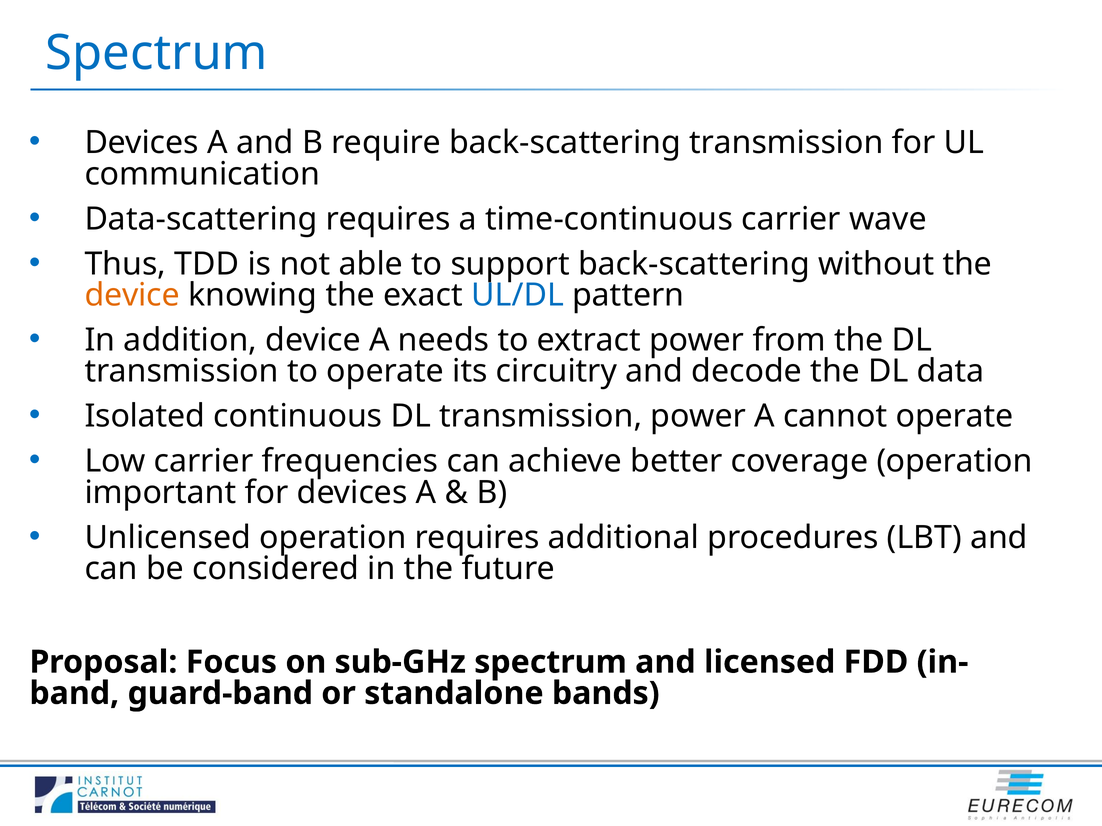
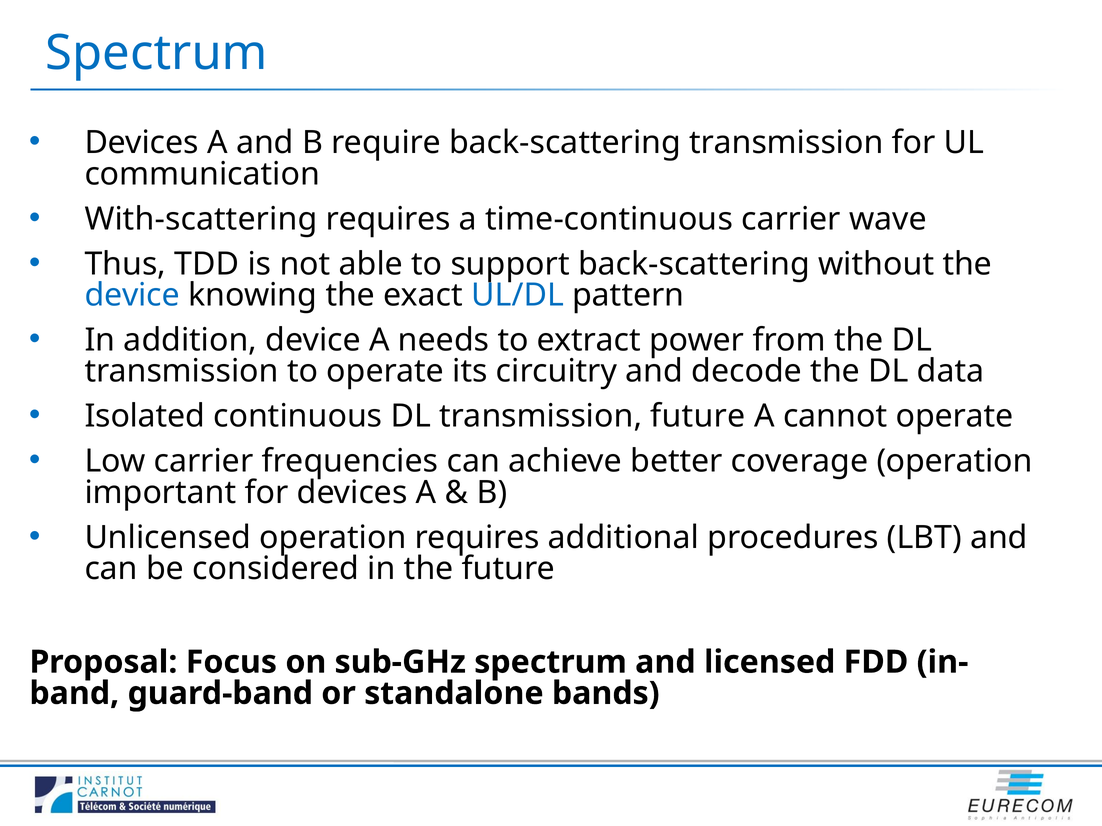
Data-scattering: Data-scattering -> With-scattering (201, 219)
device colour: orange -> blue (132, 295)
transmission power: power -> future (698, 417)
